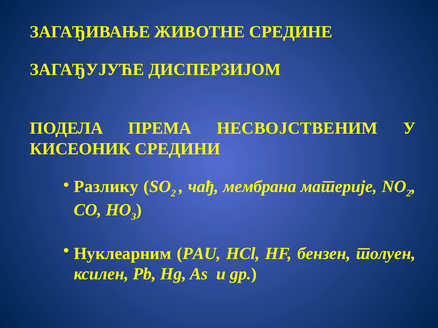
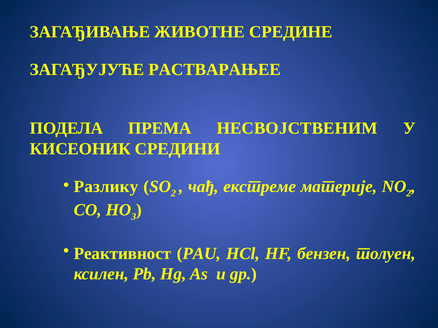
ДИСПЕРЗИЈОМ: ДИСПЕРЗИЈОМ -> РАСТВАРАЊЕЕ (215, 70)
мембрана: мембрана -> екстреме (260, 187)
Нуклеарним: Нуклеарним -> Реактивност (123, 254)
